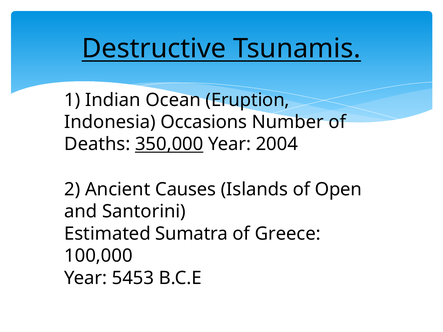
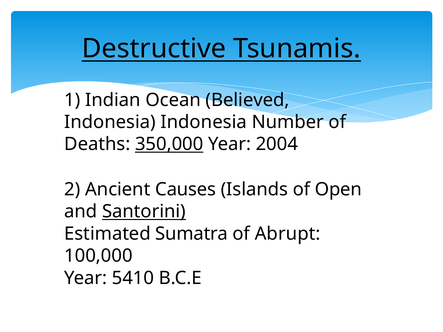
Eruption: Eruption -> Believed (248, 100)
Indonesia Occasions: Occasions -> Indonesia (204, 122)
Santorini underline: none -> present (144, 212)
Greece: Greece -> Abrupt (288, 234)
5453: 5453 -> 5410 (133, 278)
